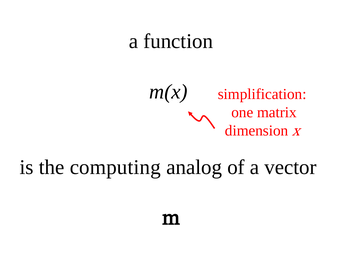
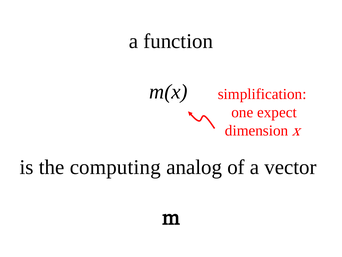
matrix: matrix -> expect (277, 112)
